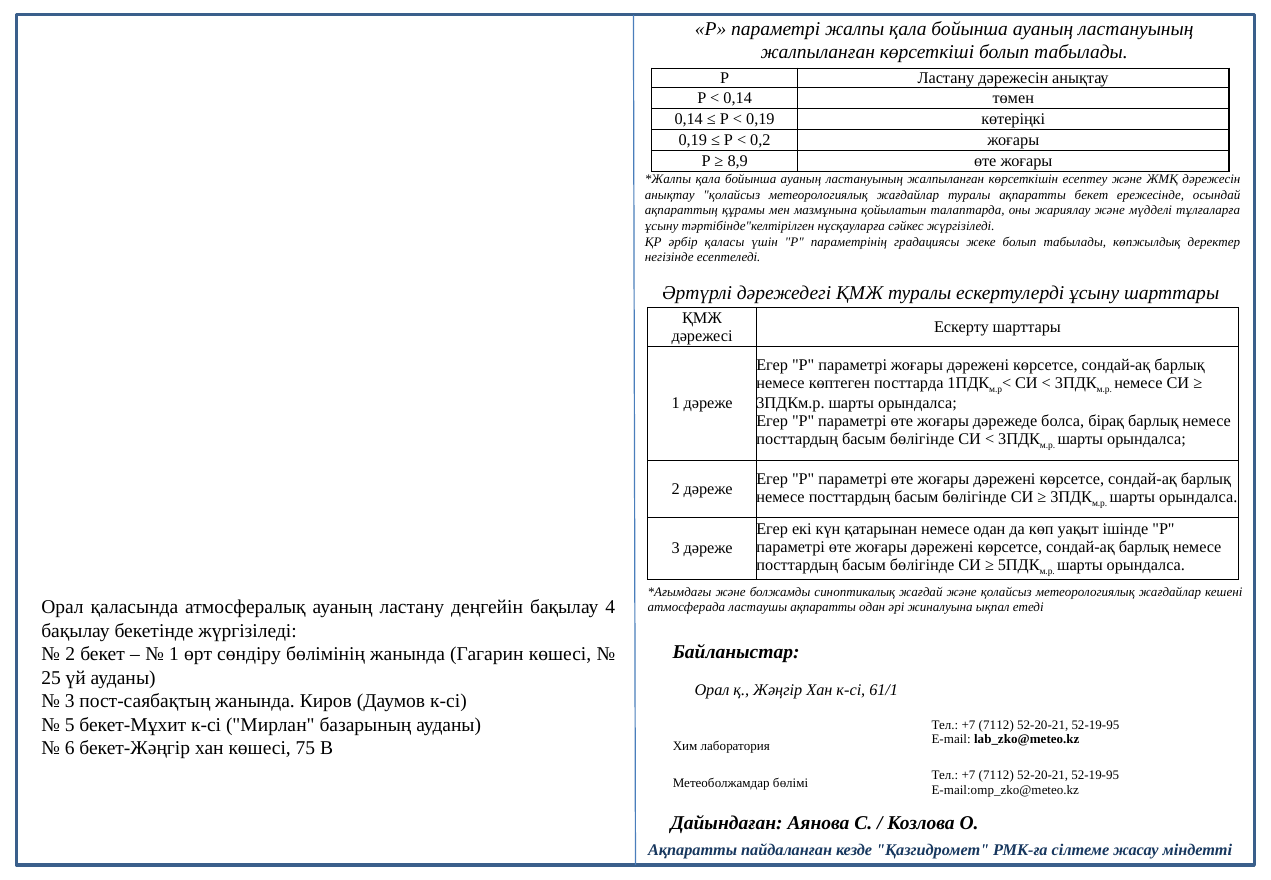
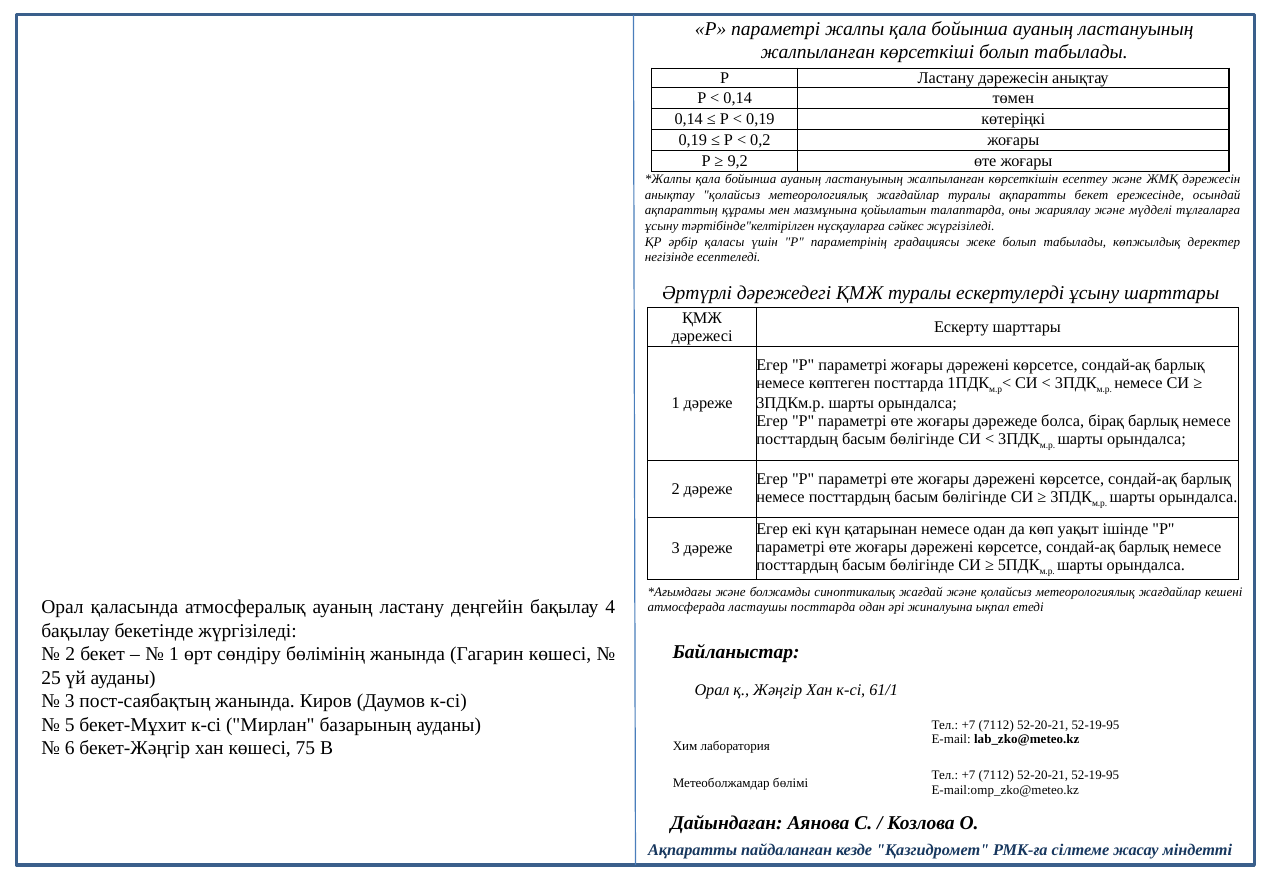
8,9: 8,9 -> 9,2 (738, 161)
ластаушы ақпаратты: ақпаратты -> посттарда (823, 607)
